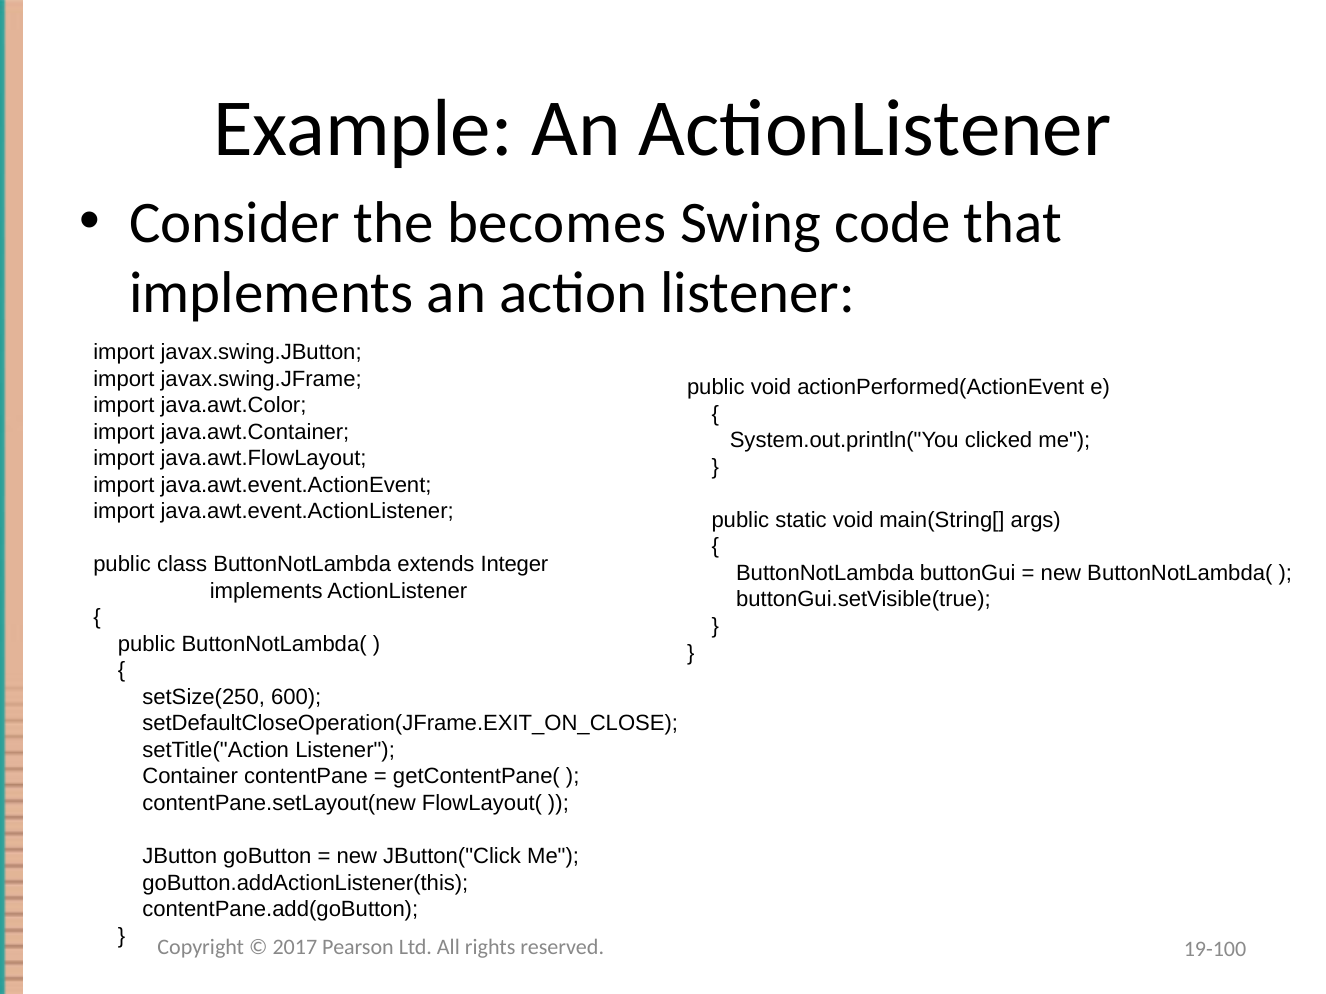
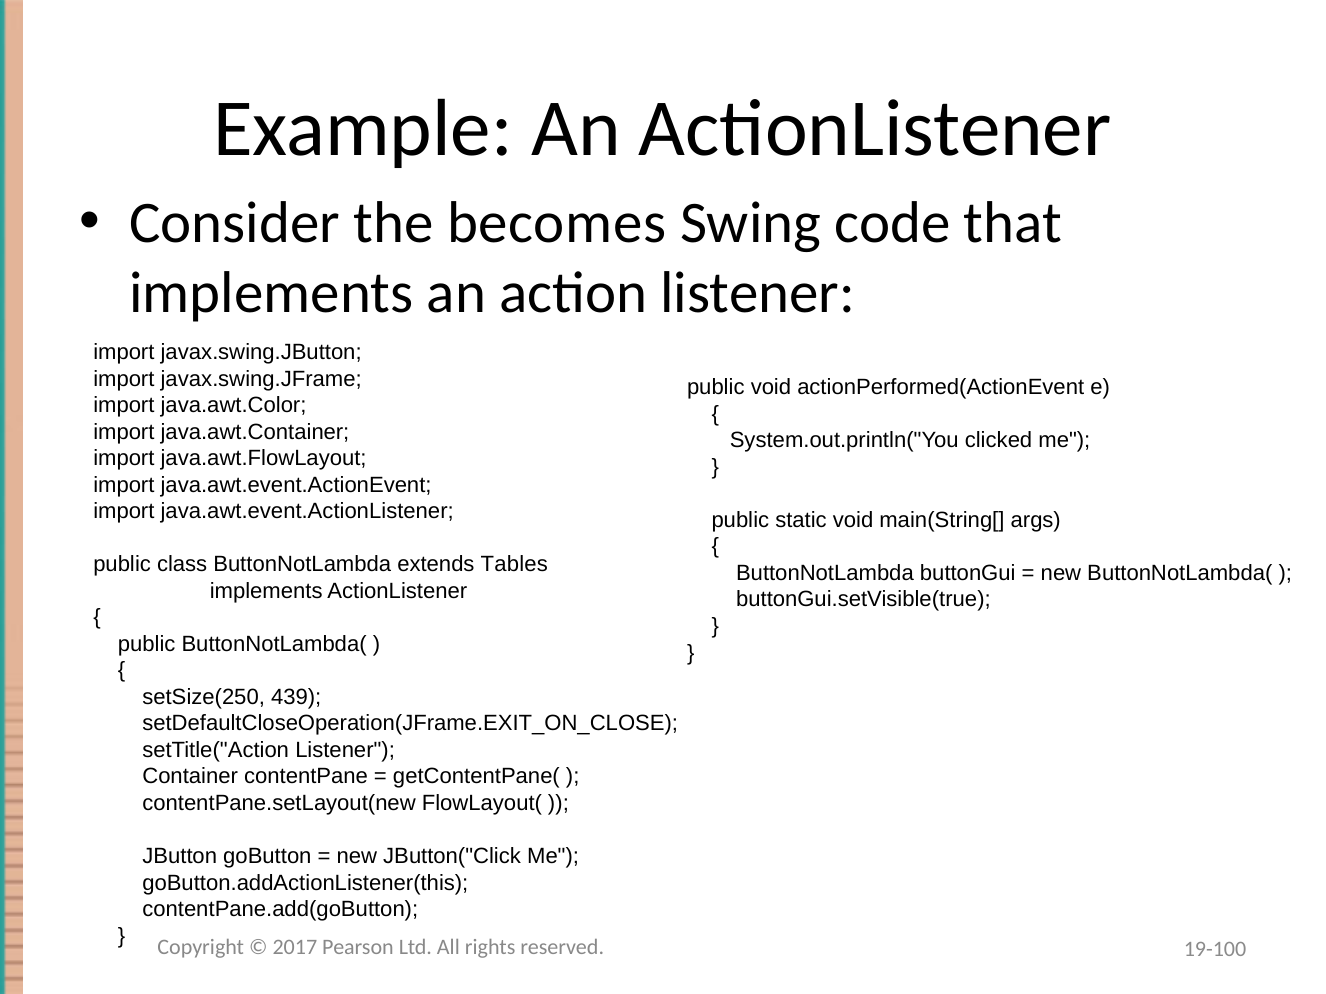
Integer: Integer -> Tables (514, 565)
600: 600 -> 439 (296, 698)
